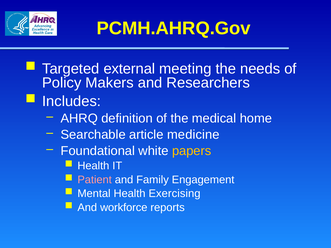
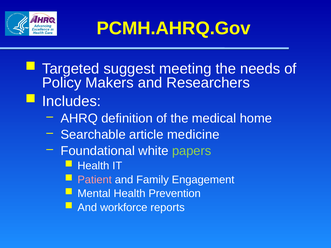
external: external -> suggest (129, 69)
papers colour: yellow -> light green (192, 151)
Exercising: Exercising -> Prevention (175, 194)
